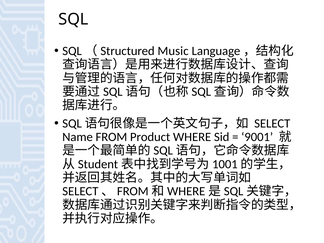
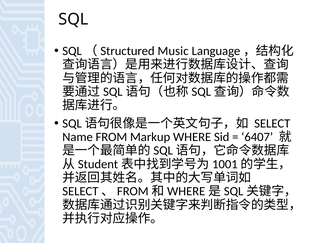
Product: Product -> Markup (150, 137)
9001: 9001 -> 6407 (257, 137)
